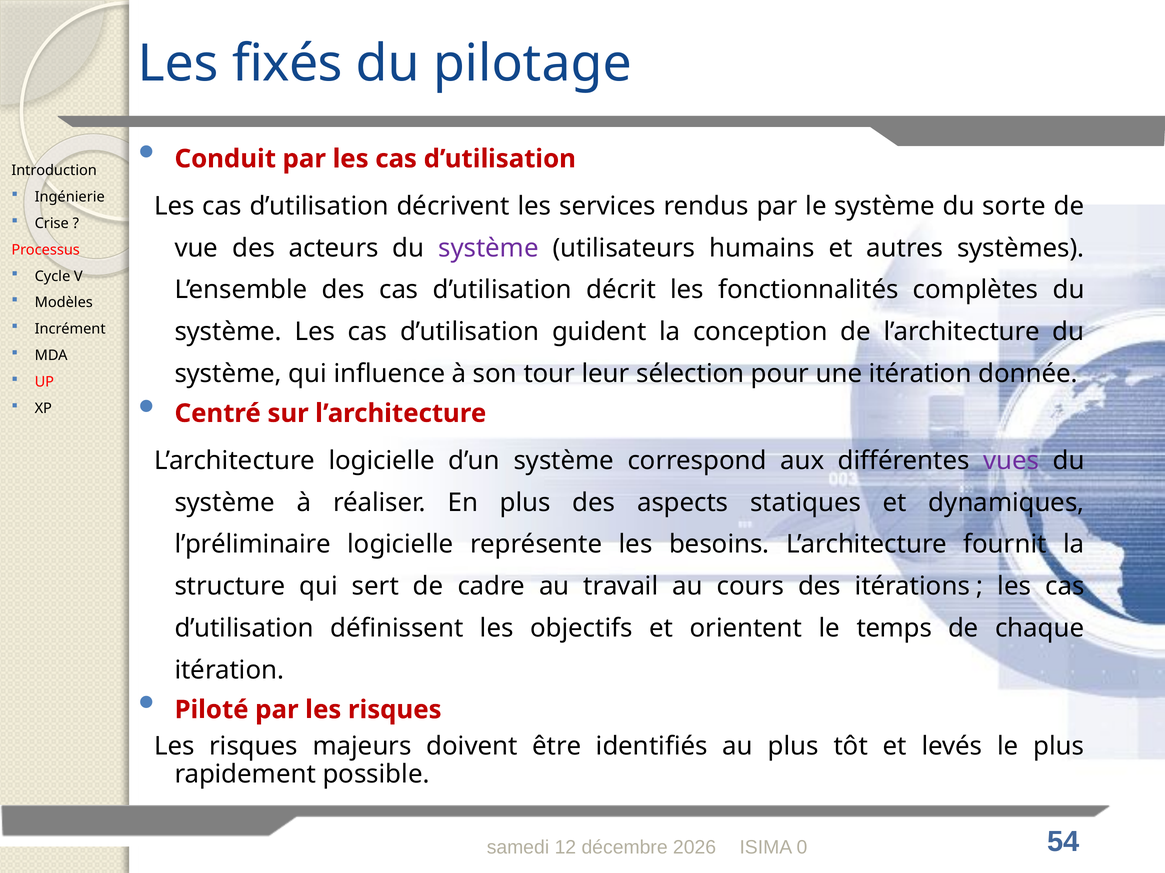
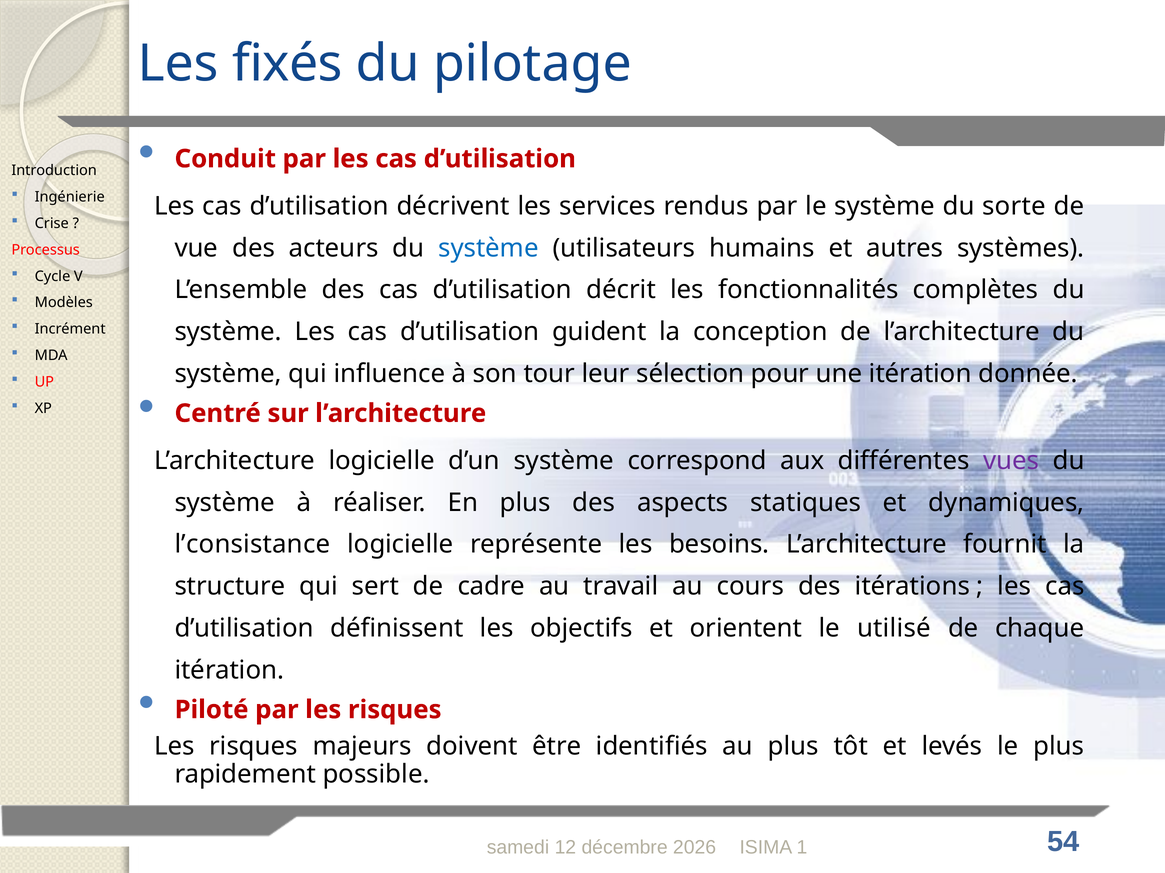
système colour: purple -> blue (488, 248)
l’préliminaire: l’préliminaire -> l’consistance (252, 545)
temps: temps -> utilisé (894, 629)
0: 0 -> 1 (802, 848)
